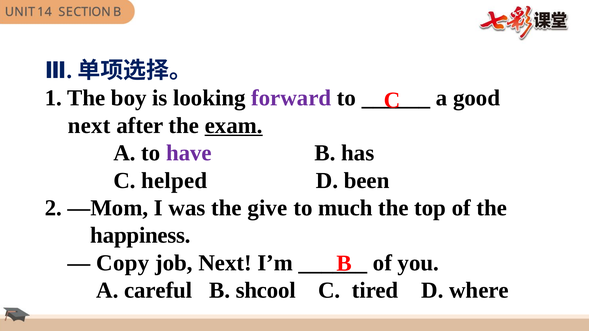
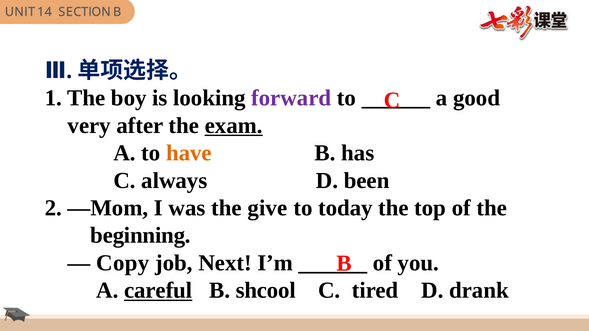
next: next -> very (89, 126)
have colour: purple -> orange (189, 153)
helped: helped -> always (174, 181)
much: much -> today (345, 208)
happiness: happiness -> beginning (140, 236)
careful underline: none -> present (158, 291)
where: where -> drank (479, 291)
